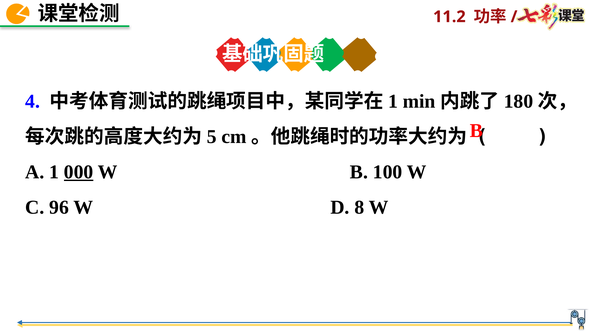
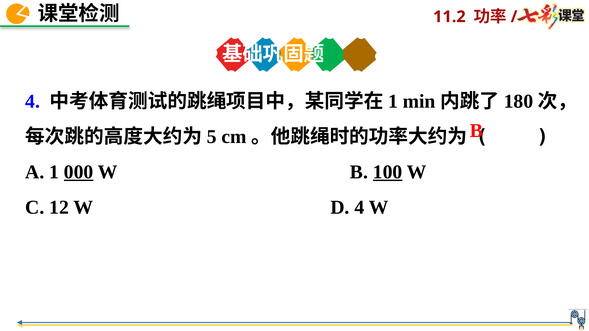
100 underline: none -> present (388, 172)
96: 96 -> 12 (59, 207)
D 8: 8 -> 4 (359, 207)
